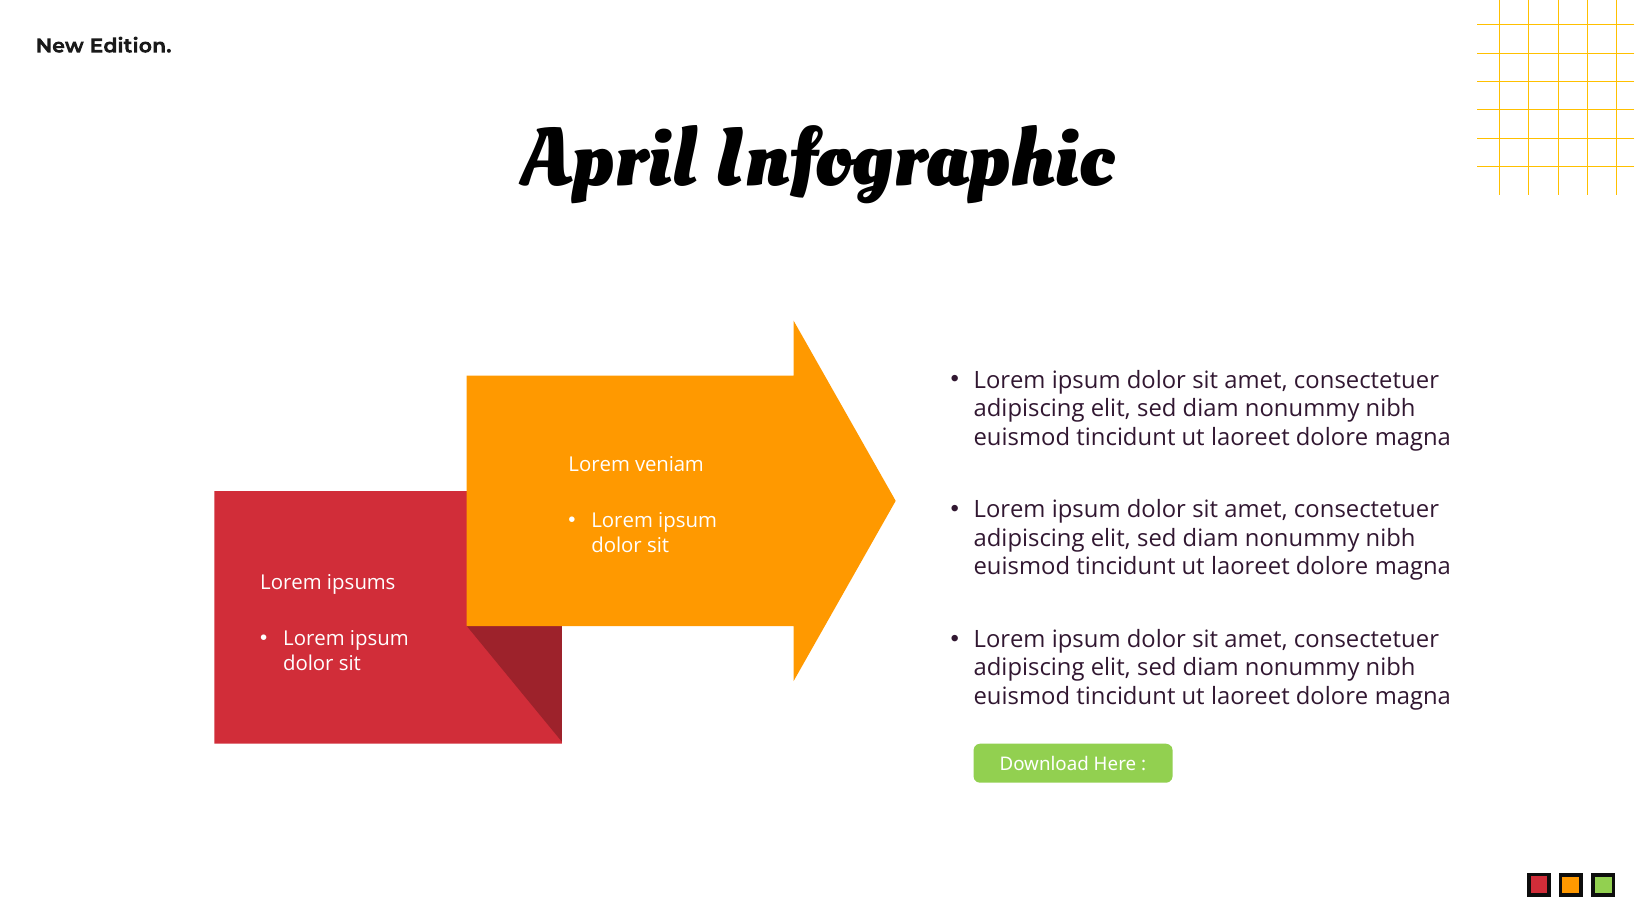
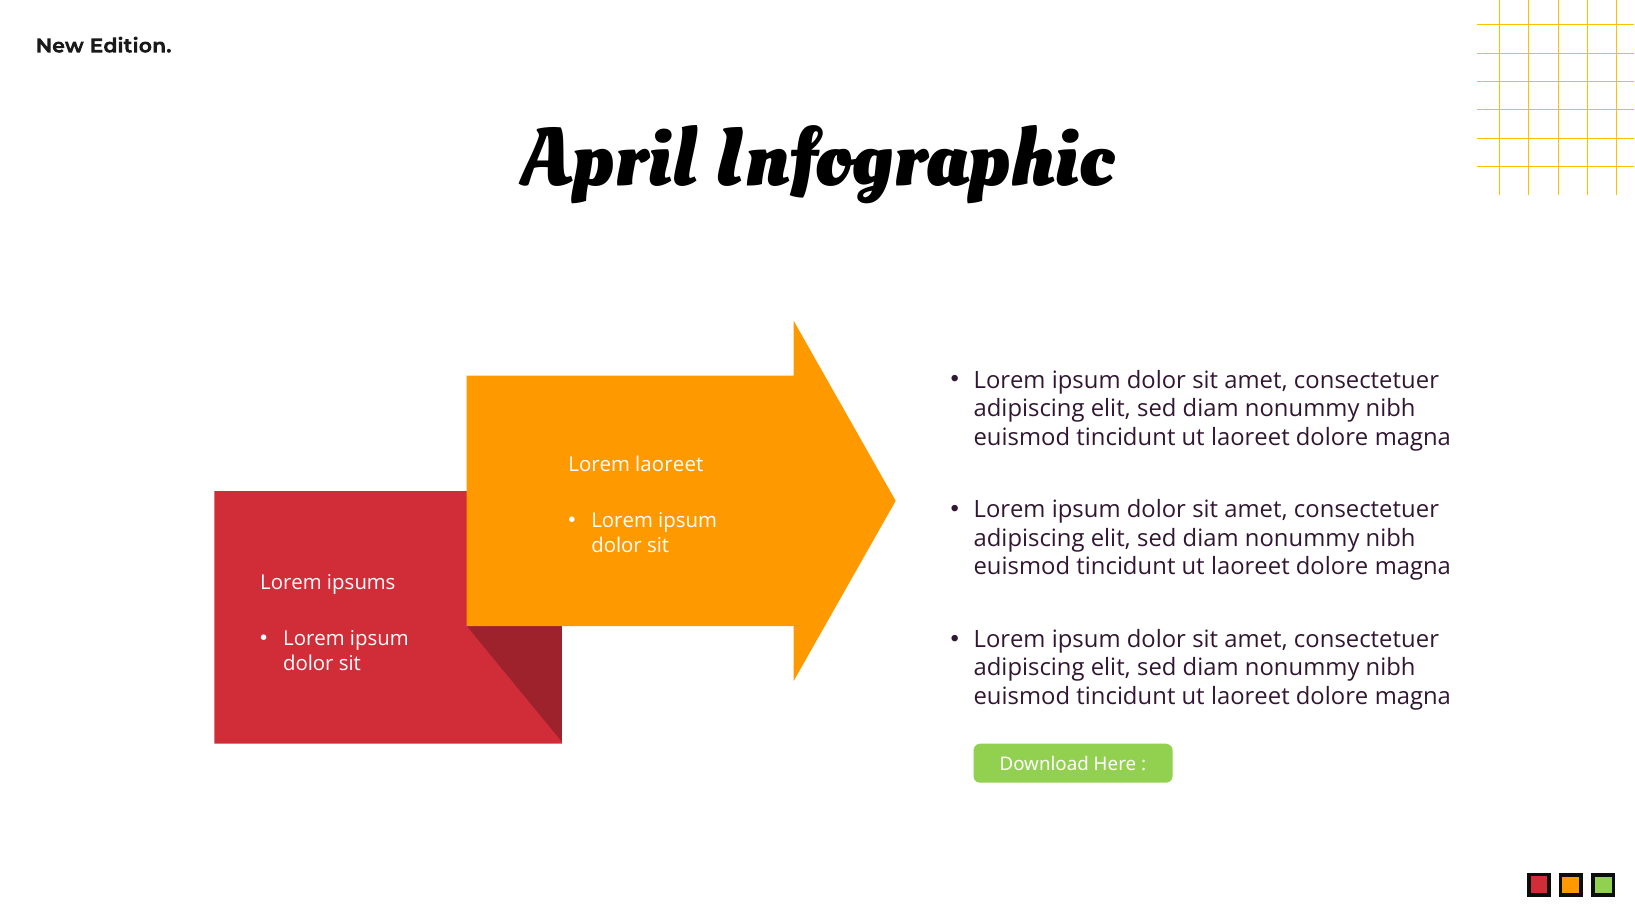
Lorem veniam: veniam -> laoreet (669, 464)
